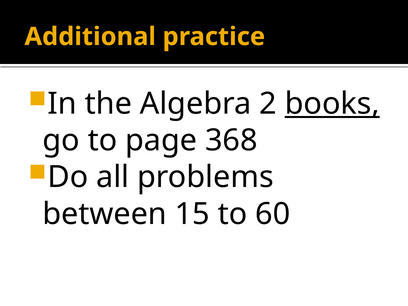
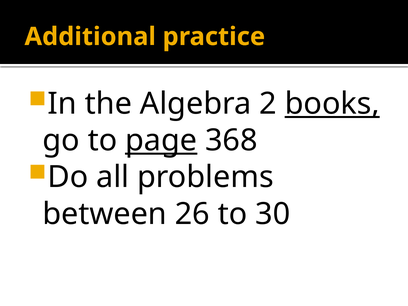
page underline: none -> present (161, 141)
15: 15 -> 26 (192, 214)
60: 60 -> 30 (273, 214)
